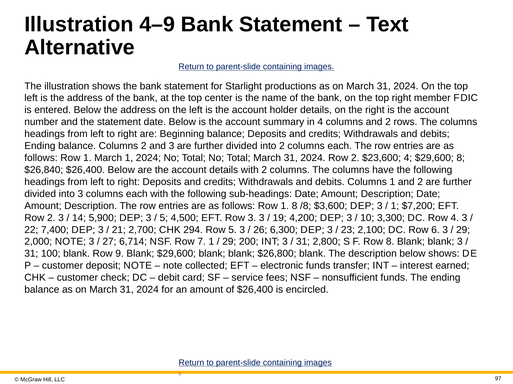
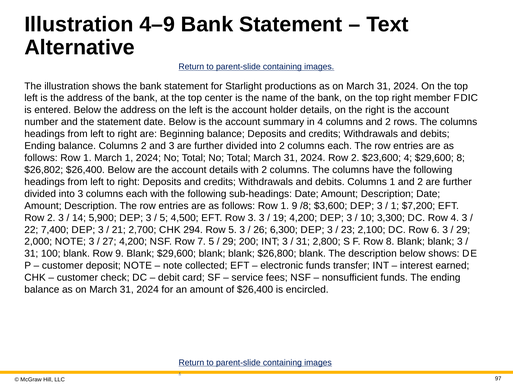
$26,840: $26,840 -> $26,802 (44, 170)
1 8: 8 -> 9 (295, 206)
27 6,714: 6,714 -> 4,200 (133, 242)
7 1: 1 -> 5 (211, 242)
